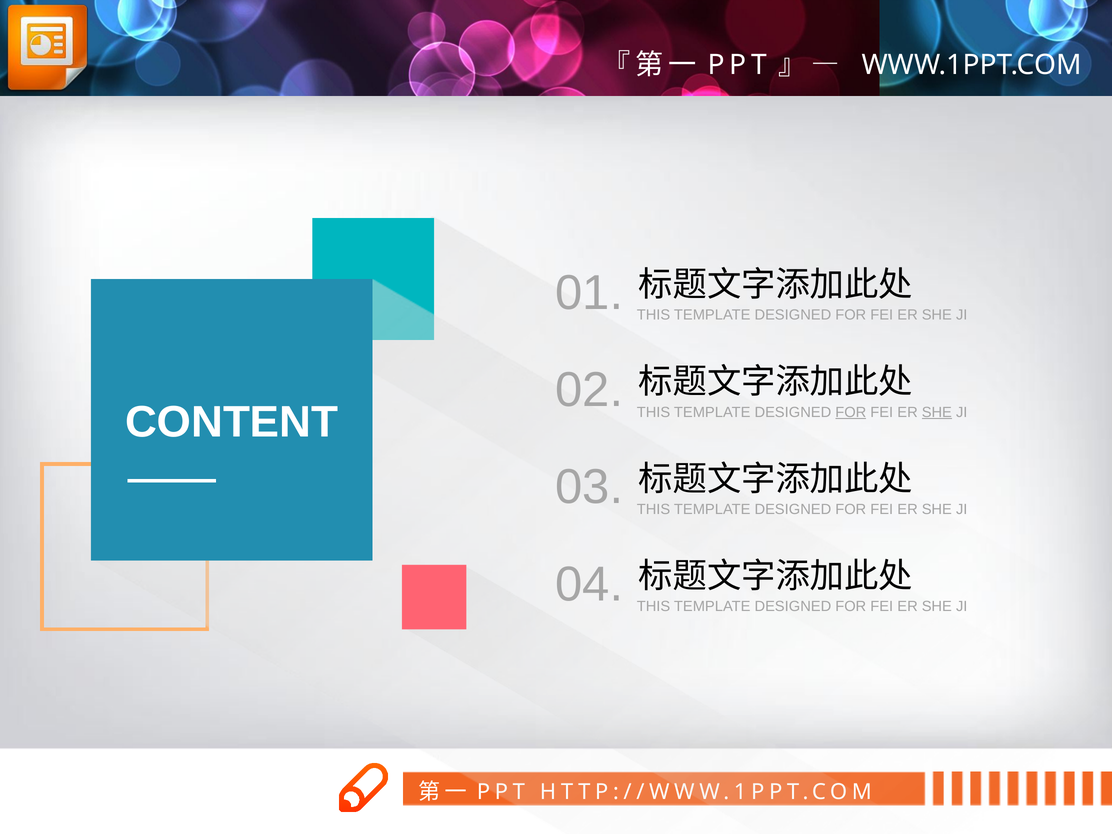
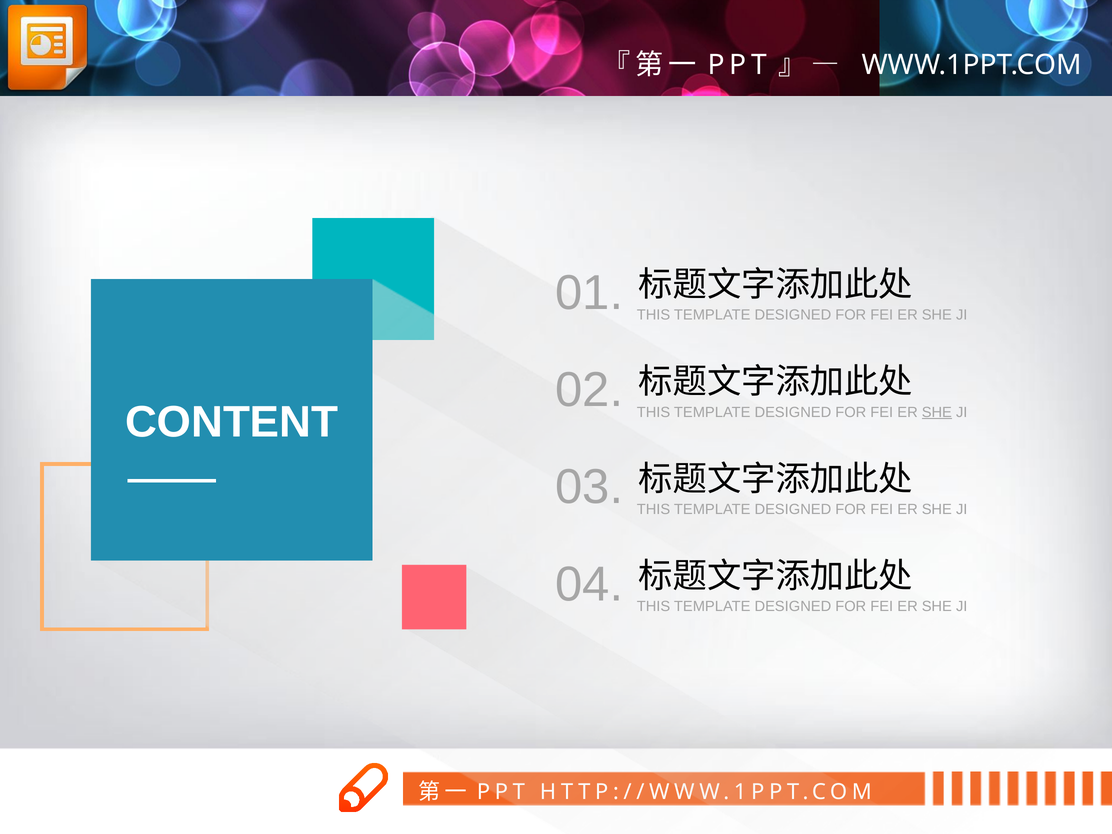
FOR underline: present -> none (851, 412)
